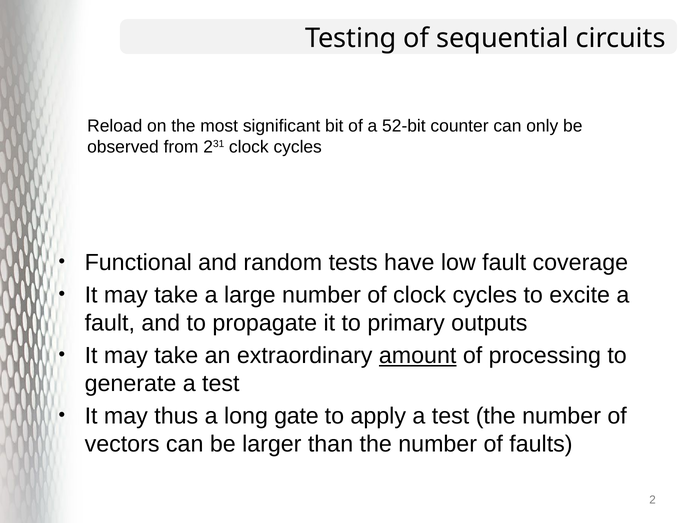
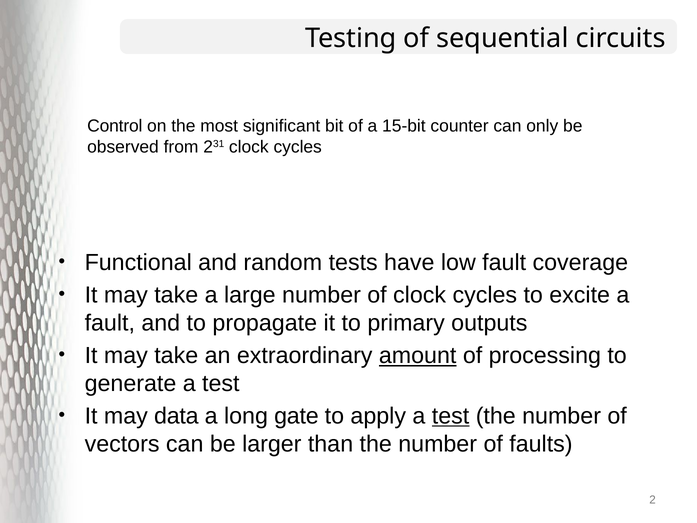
Reload: Reload -> Control (115, 126)
52-bit: 52-bit -> 15-bit (404, 126)
thus: thus -> data (176, 416)
test underline: none -> present (451, 416)
